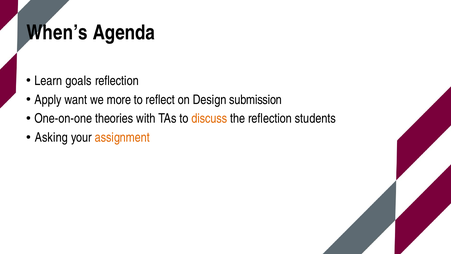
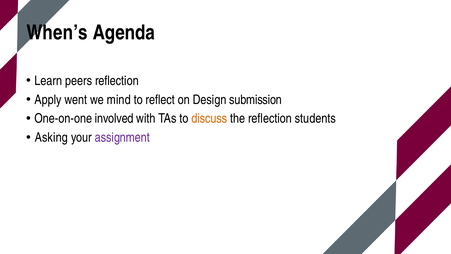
goals: goals -> peers (79, 81)
want: want -> went (76, 100)
more: more -> mind (119, 100)
theories: theories -> involved (114, 118)
assignment colour: orange -> purple (122, 137)
